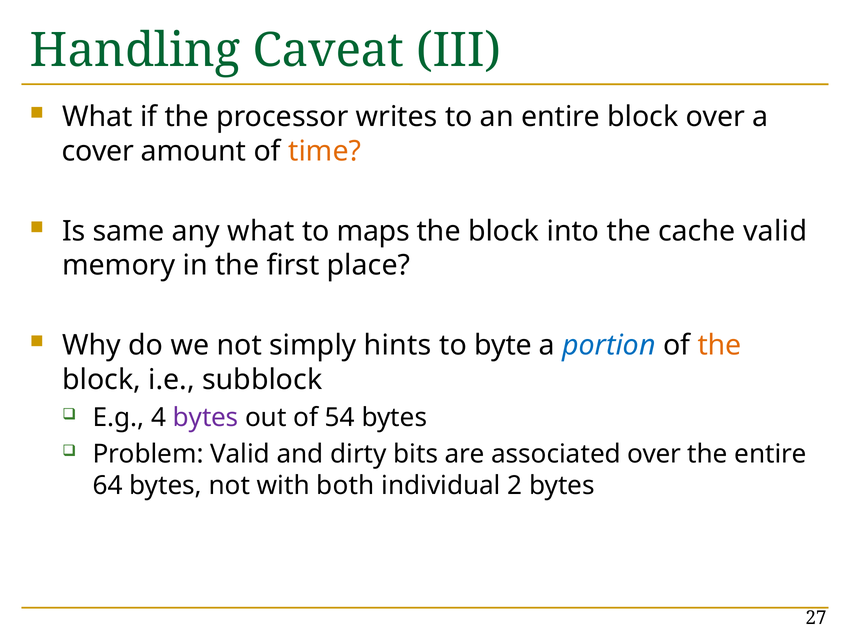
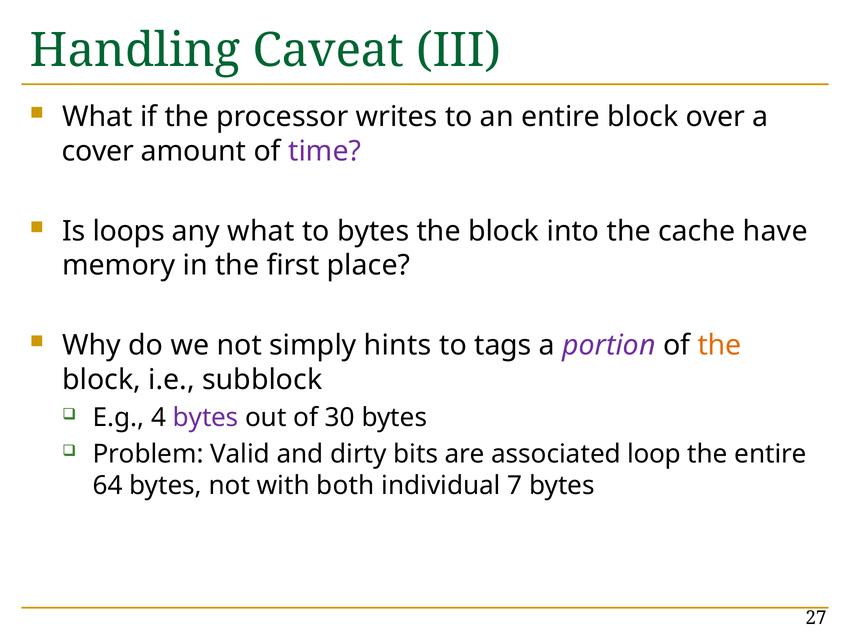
time colour: orange -> purple (325, 151)
same: same -> loops (129, 231)
to maps: maps -> bytes (373, 231)
cache valid: valid -> have (775, 231)
byte: byte -> tags (503, 345)
portion colour: blue -> purple (609, 345)
54: 54 -> 30 (340, 418)
associated over: over -> loop (654, 454)
2: 2 -> 7 (515, 486)
